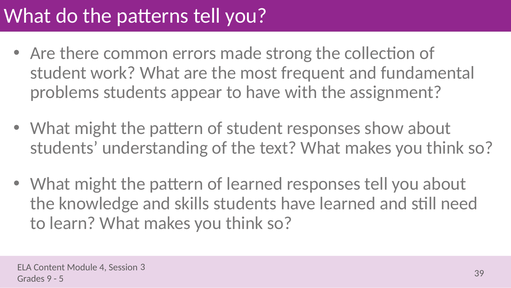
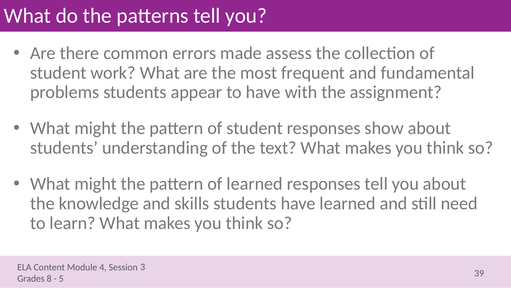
strong: strong -> assess (289, 53)
9: 9 -> 8 (49, 278)
